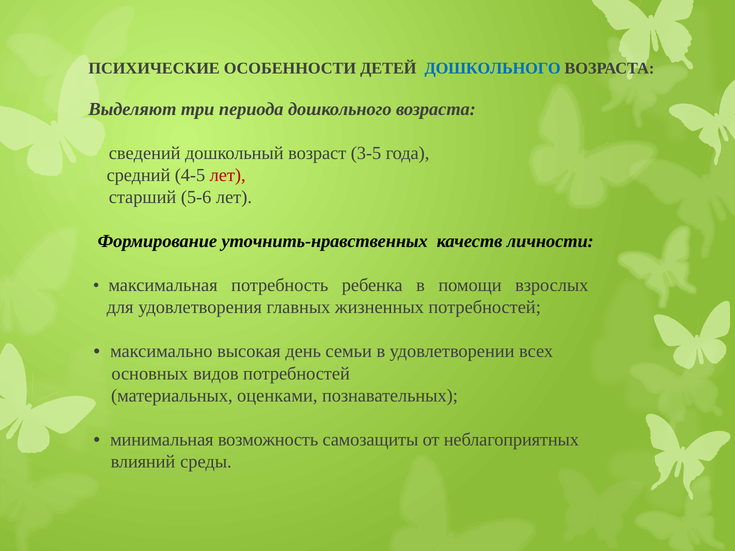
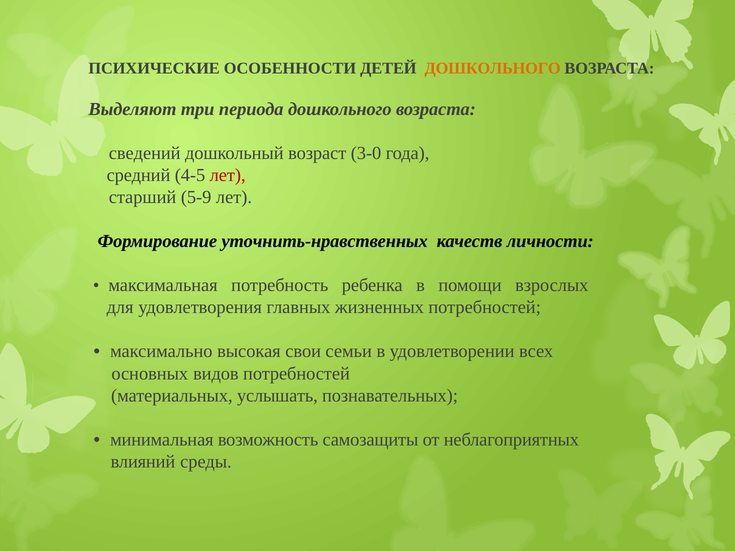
ДОШКОЛЬНОГО colour: blue -> orange (493, 68)
3-5: 3-5 -> 3-0 (366, 153)
5-6: 5-6 -> 5-9 (196, 197)
день: день -> свои (303, 352)
оценками: оценками -> услышать (277, 396)
